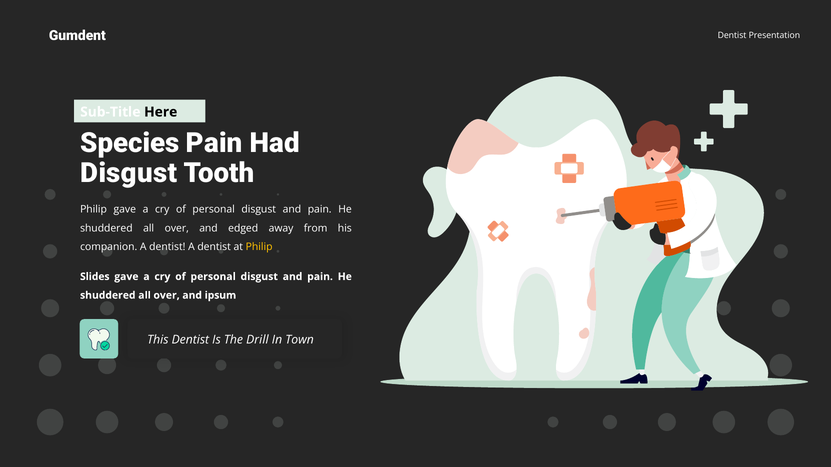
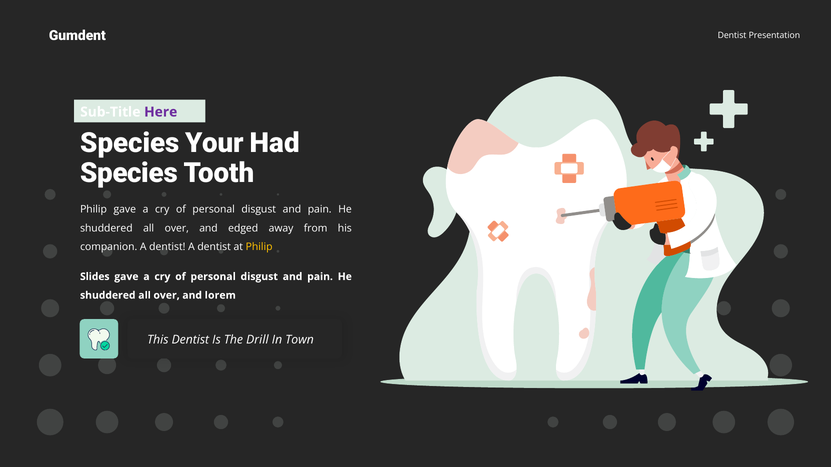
Here colour: black -> purple (161, 112)
Species Pain: Pain -> Your (214, 143)
Disgust: Disgust -> Species (129, 173)
ipsum: ipsum -> lorem (220, 296)
